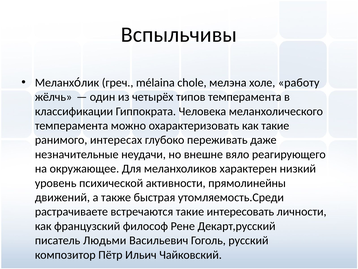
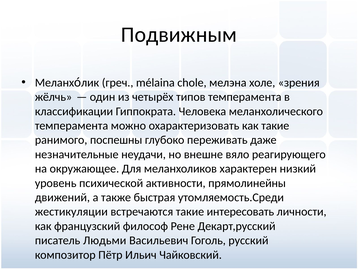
Вспыльчивы: Вспыльчивы -> Подвижным (179, 35)
работу: работу -> зрения (299, 83)
интересах: интересах -> поспешны (116, 140)
растрачиваете: растрачиваете -> жестикуляции (71, 211)
